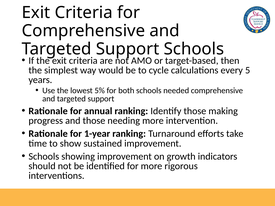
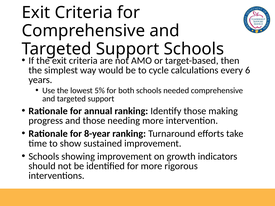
5: 5 -> 6 (248, 70)
1-year: 1-year -> 8-year (97, 134)
